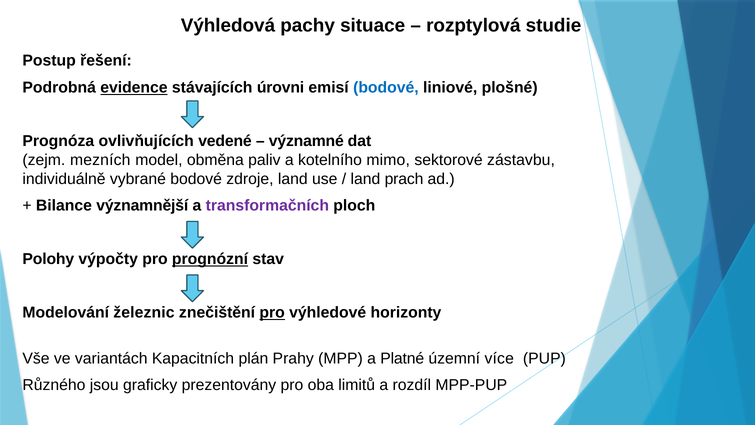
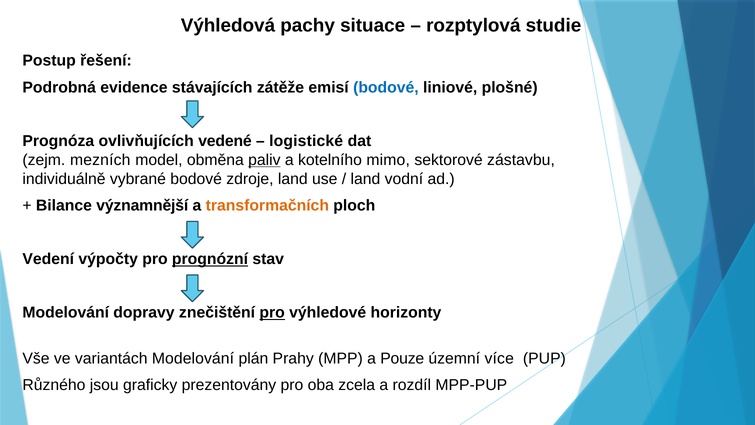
evidence underline: present -> none (134, 87)
úrovni: úrovni -> zátěže (280, 87)
významné: významné -> logistické (306, 141)
paliv underline: none -> present (264, 160)
prach: prach -> vodní (404, 179)
transformačních colour: purple -> orange (267, 205)
Polohy: Polohy -> Vedení (48, 259)
železnic: železnic -> dopravy (144, 312)
variantách Kapacitních: Kapacitních -> Modelování (193, 358)
Platné: Platné -> Pouze (402, 358)
limitů: limitů -> zcela (357, 385)
